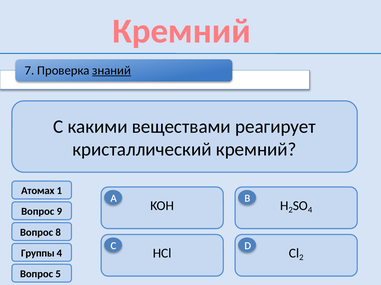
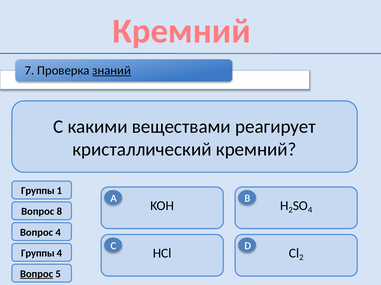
Атомах: Атомах -> Группы (38, 191)
9: 9 -> 8 (59, 212)
Вопрос 8: 8 -> 4 (58, 233)
Вопрос underline: none -> present (37, 275)
